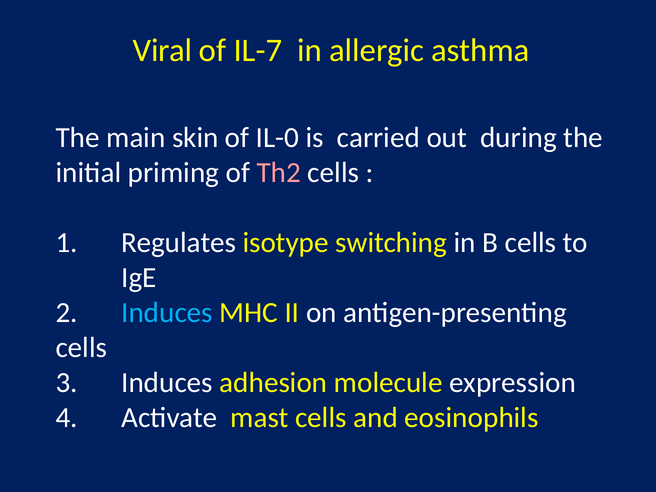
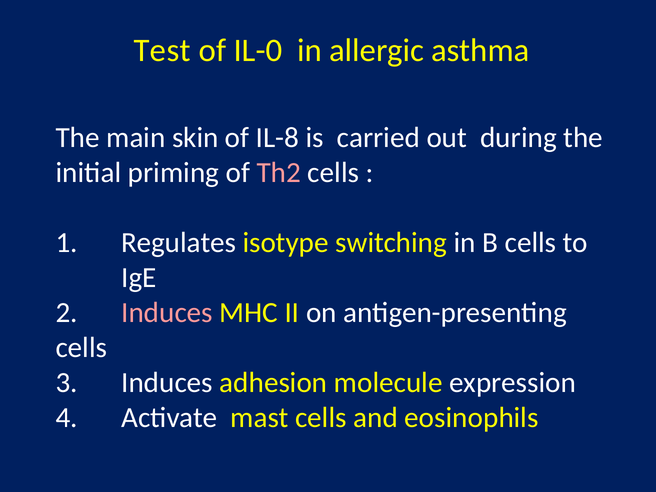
Viral: Viral -> Test (162, 50)
IL-7: IL-7 -> IL-0 (258, 50)
IL-0: IL-0 -> IL-8 (277, 138)
Induces colour: light blue -> pink (167, 313)
